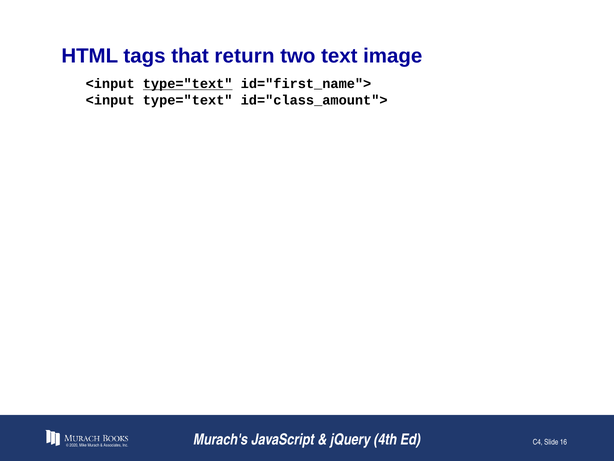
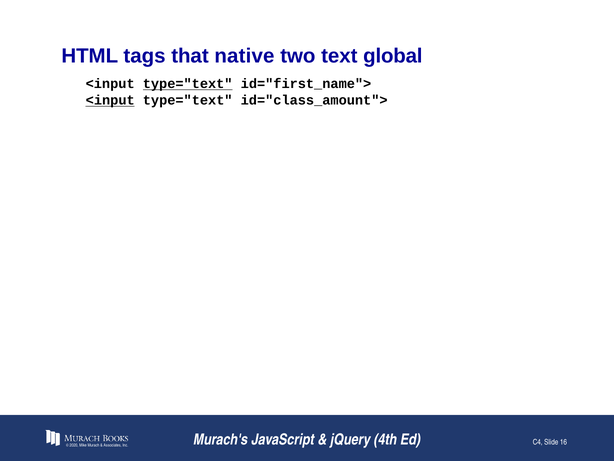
return: return -> native (244, 56)
image: image -> global (393, 56)
<input underline: none -> present (110, 100)
